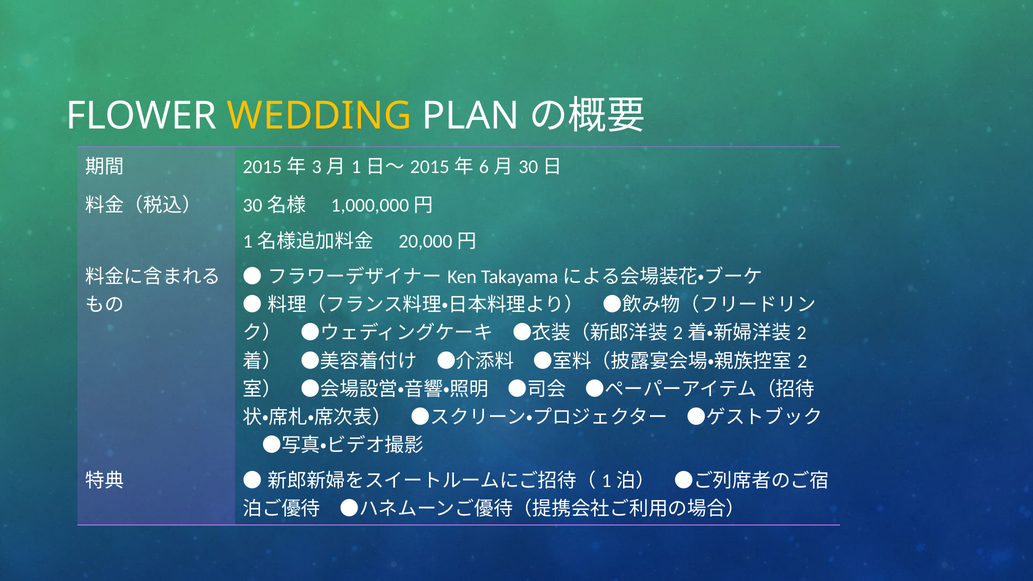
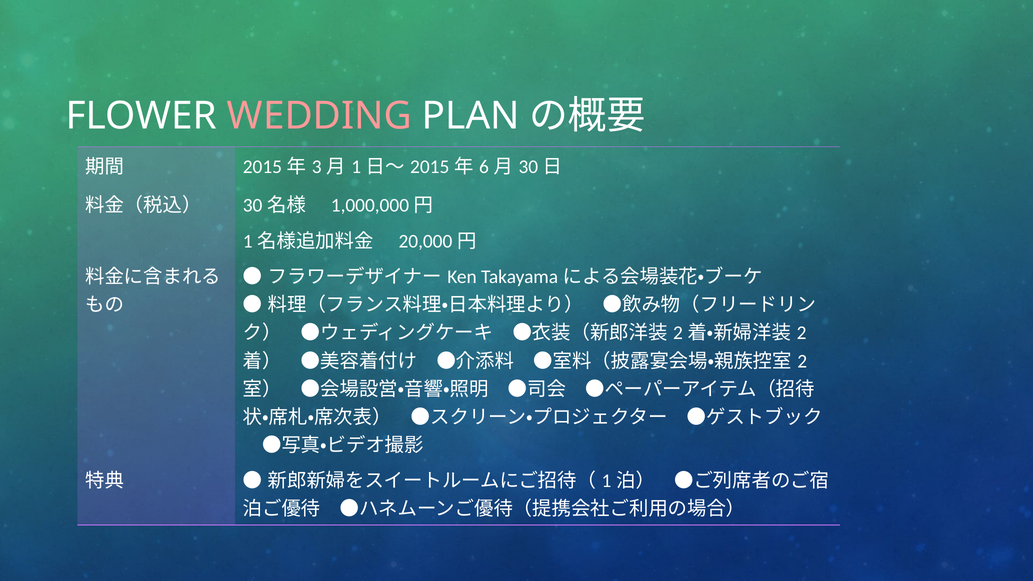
WEDDING colour: yellow -> pink (319, 116)
